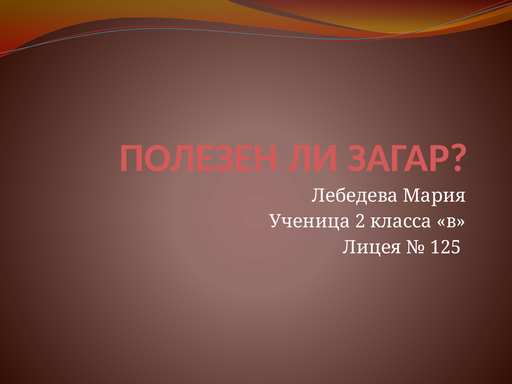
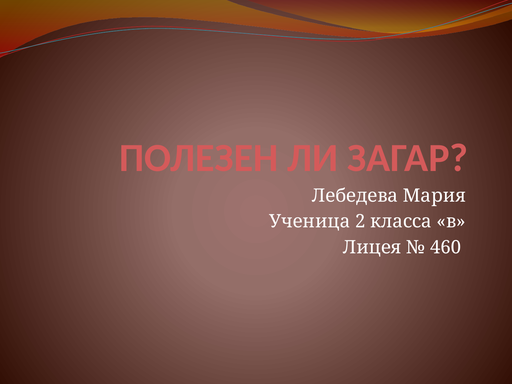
125: 125 -> 460 (446, 247)
